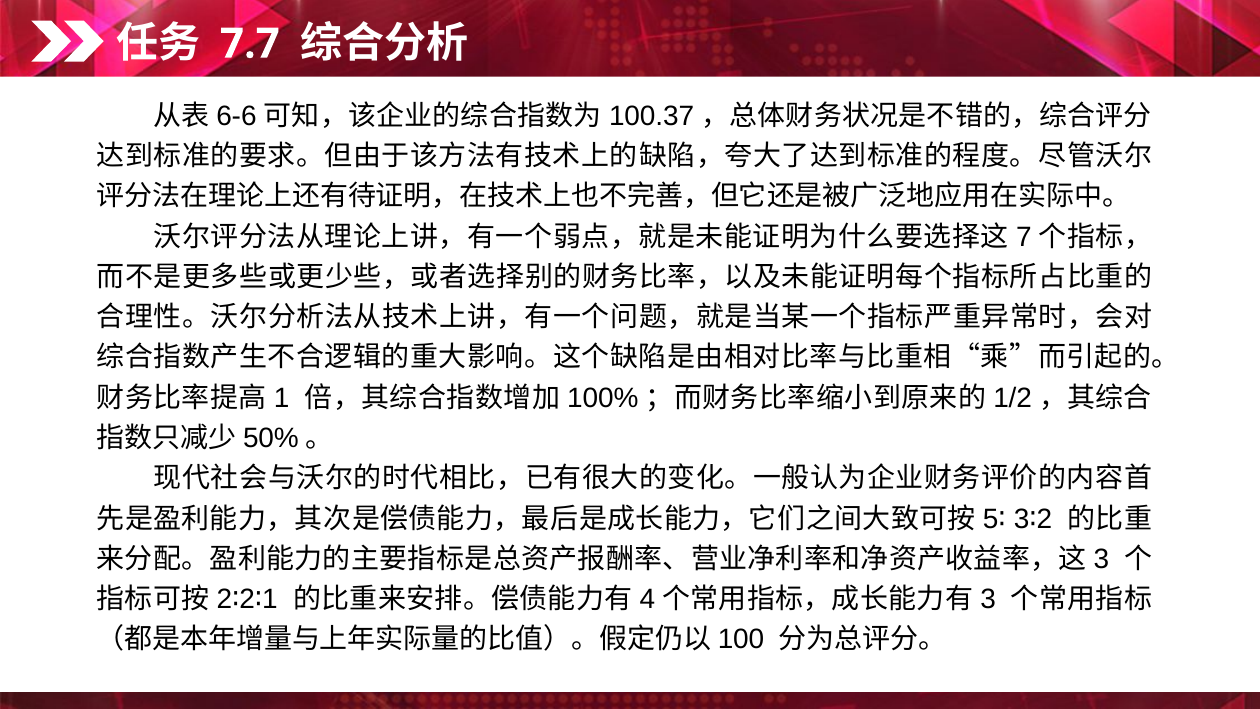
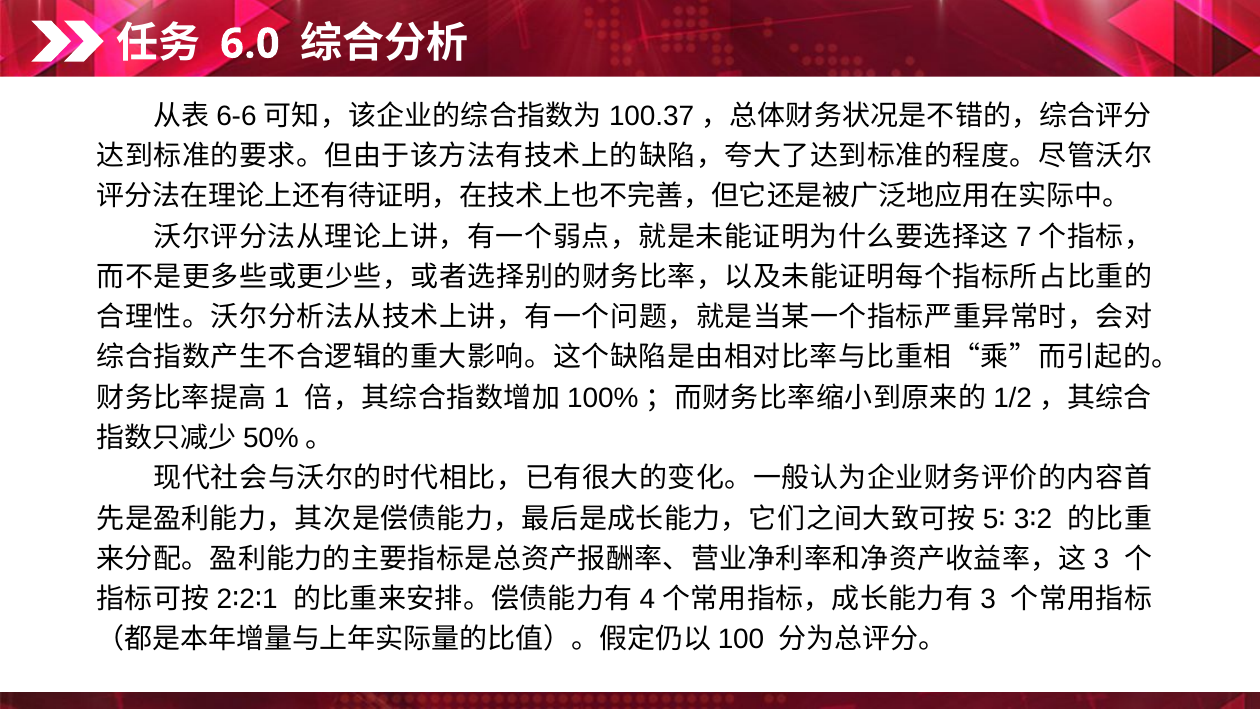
7.7: 7.7 -> 6.0 (250, 44)
